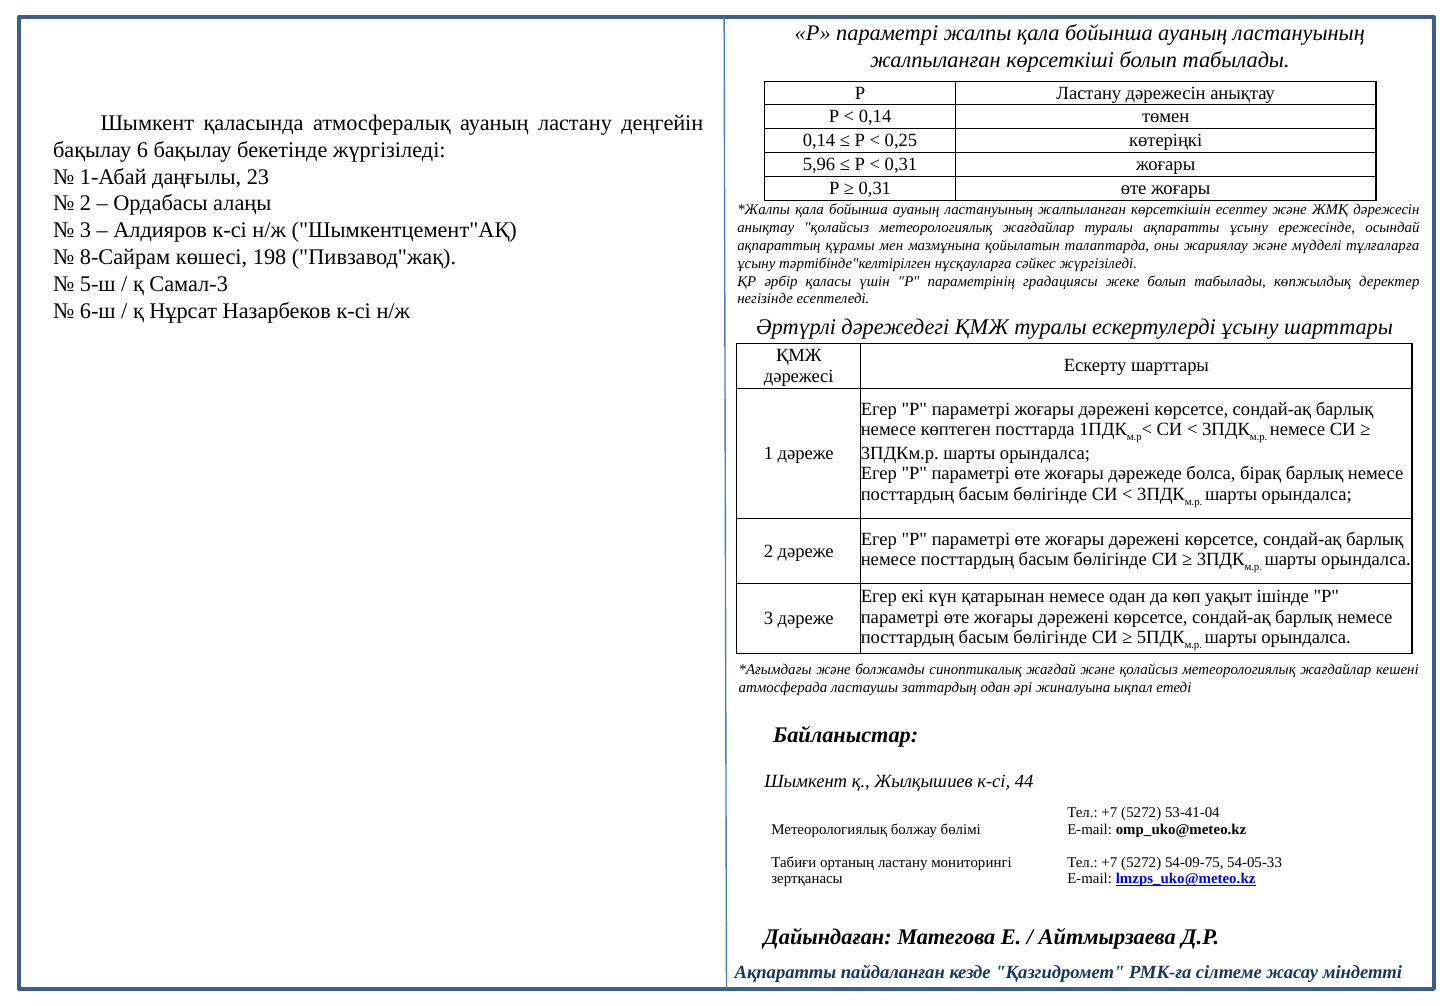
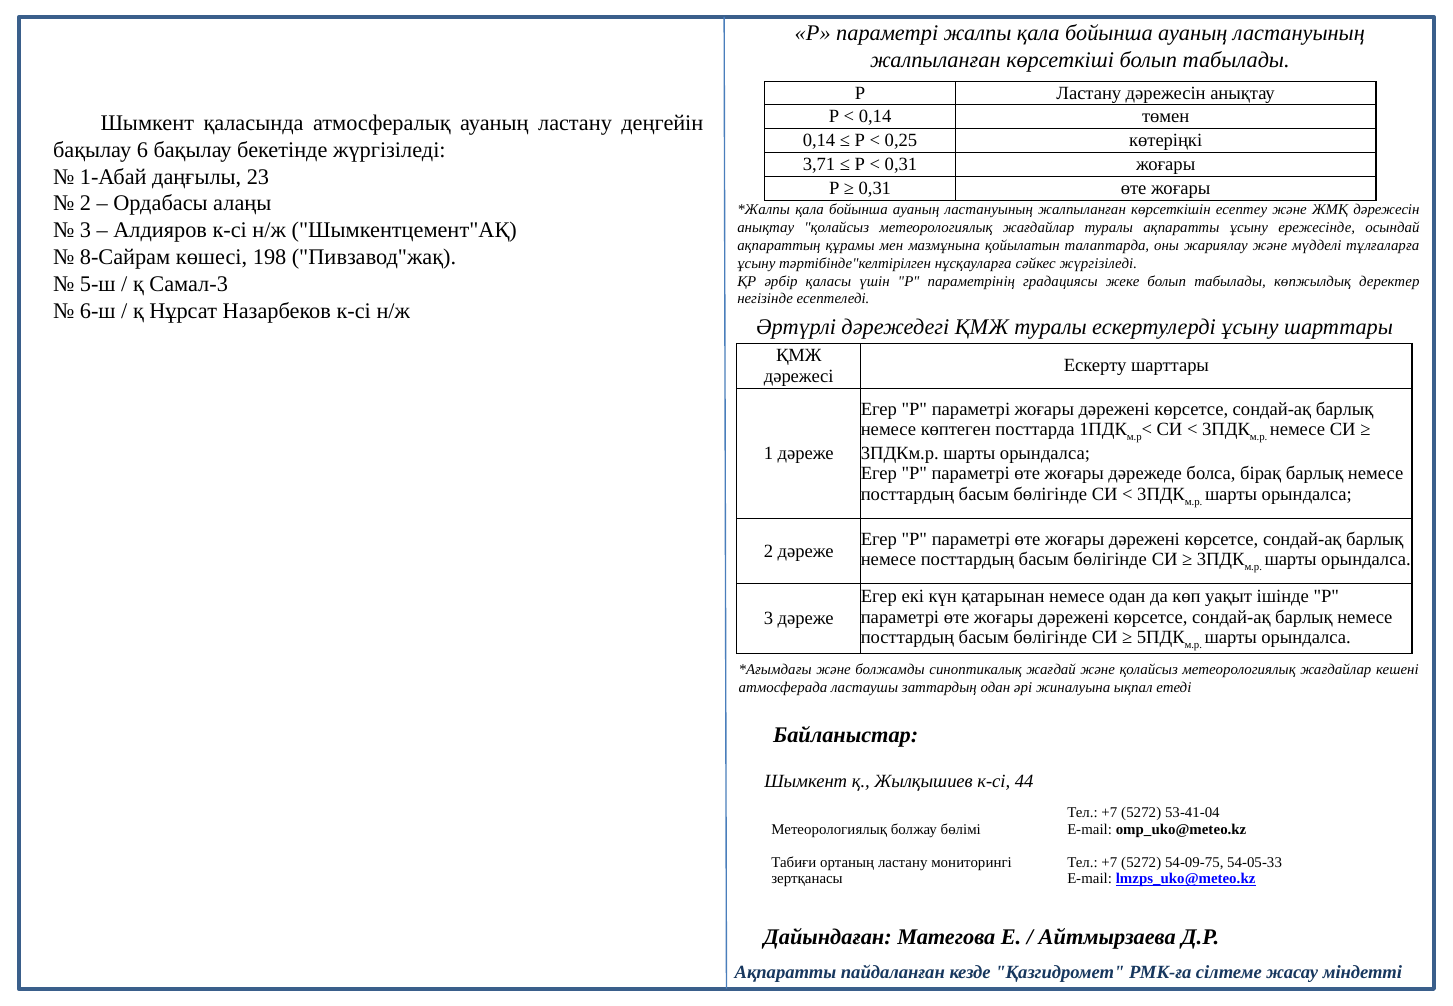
5,96: 5,96 -> 3,71 (819, 164)
